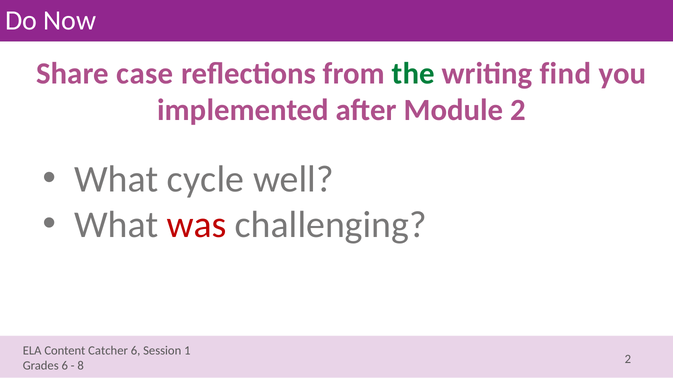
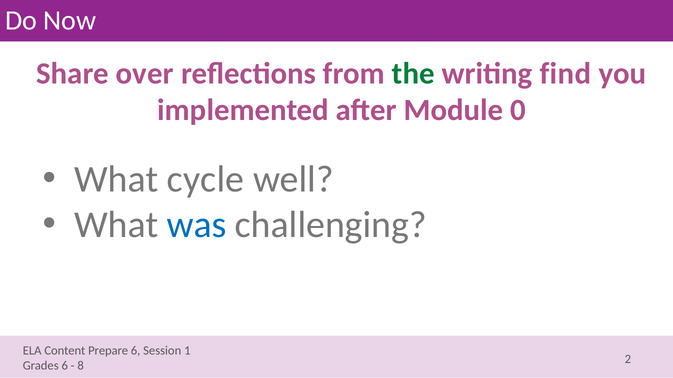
case: case -> over (145, 73)
Module 2: 2 -> 0 (518, 110)
was colour: red -> blue (197, 225)
Catcher: Catcher -> Prepare (108, 351)
